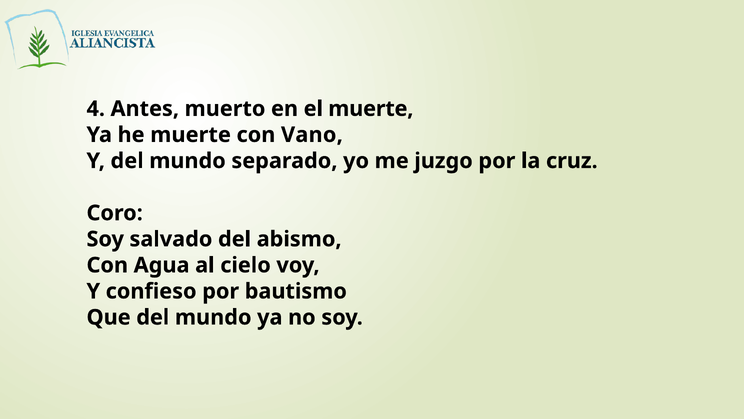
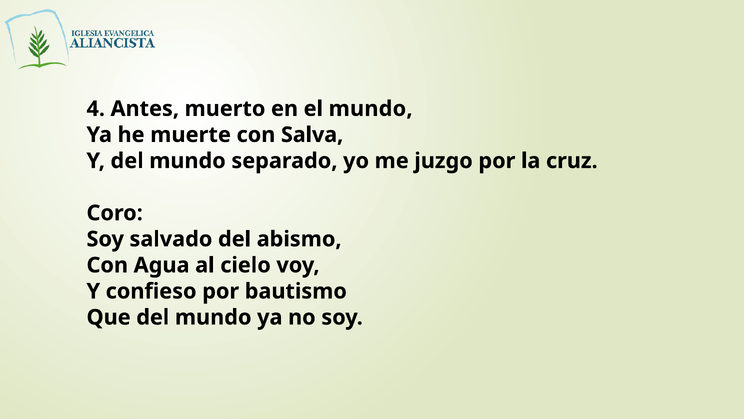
el muerte: muerte -> mundo (371, 109)
Vano: Vano -> Salva (312, 135)
